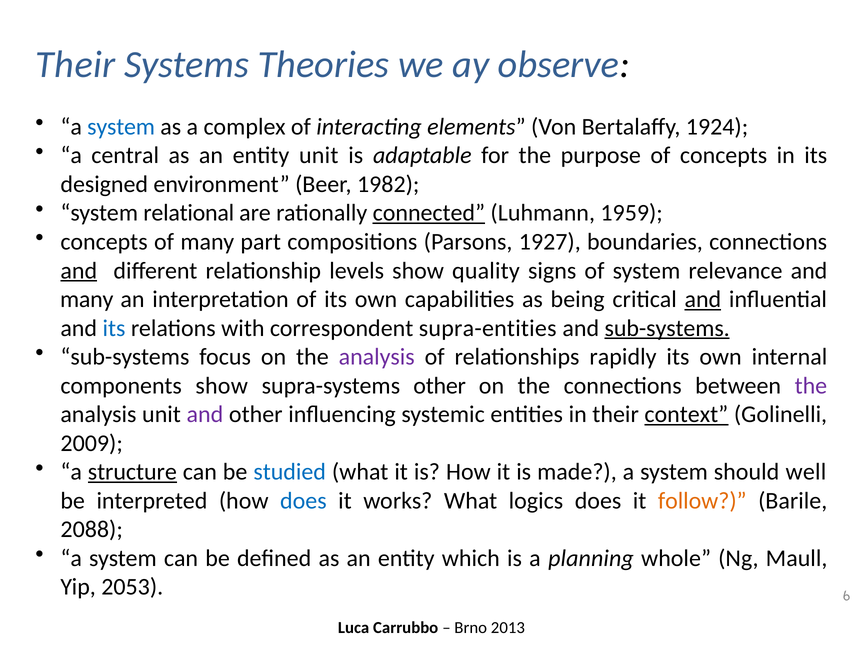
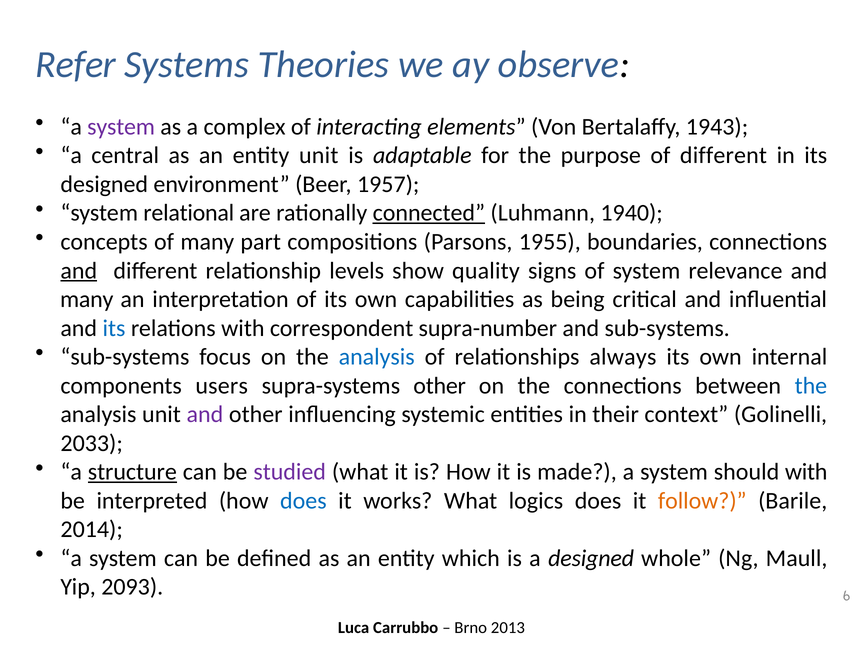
Their: Their -> Refer (76, 65)
system colour: blue -> purple (121, 127)
1924: 1924 -> 1943 (717, 127)
of concepts: concepts -> different (723, 156)
1982: 1982 -> 1957 (388, 184)
1959: 1959 -> 1940 (632, 213)
1927: 1927 -> 1955 (550, 242)
and underline: present -> none (703, 300)
supra-entities: supra-entities -> supra-number (488, 328)
sub-systems underline: present -> none (667, 328)
analysis colour: purple -> blue (377, 357)
rapidly: rapidly -> always (623, 357)
components show: show -> users (222, 386)
the colour: purple -> blue (811, 386)
context underline: present -> none (686, 415)
2009: 2009 -> 2033 (92, 443)
studied colour: blue -> purple (290, 472)
should well: well -> with (806, 472)
2088: 2088 -> 2014 (92, 530)
a planning: planning -> designed (591, 559)
2053: 2053 -> 2093 (132, 587)
